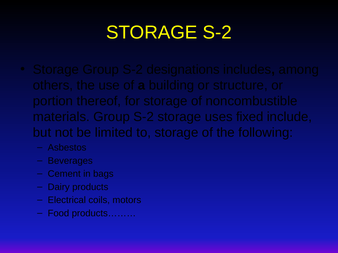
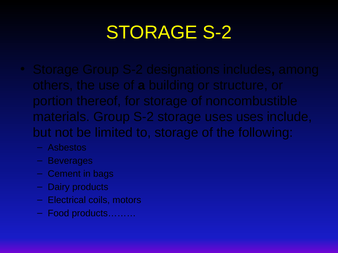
uses fixed: fixed -> uses (250, 117)
